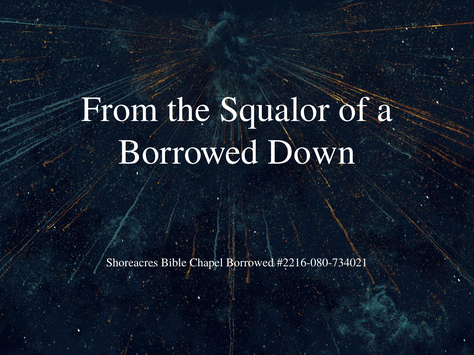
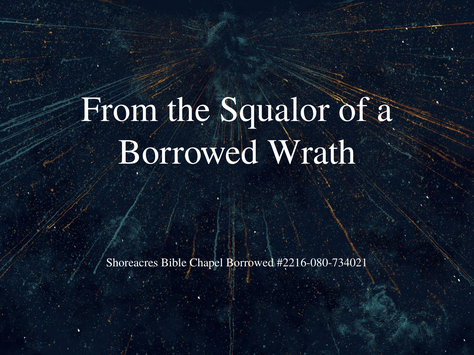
Down: Down -> Wrath (312, 152)
